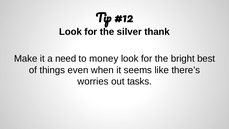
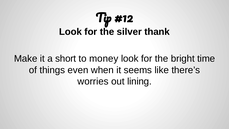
need: need -> short (66, 58)
best: best -> time (206, 58)
tasks: tasks -> lining (139, 81)
